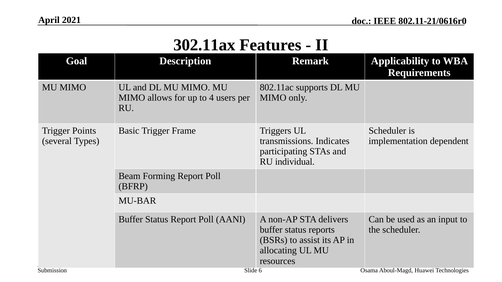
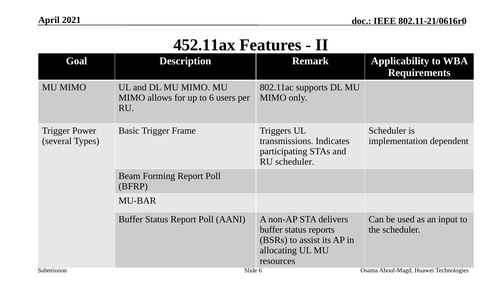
302.11ax: 302.11ax -> 452.11ax (204, 45)
to 4: 4 -> 6 (211, 98)
Points: Points -> Power (84, 131)
RU individual: individual -> scheduler (295, 162)
